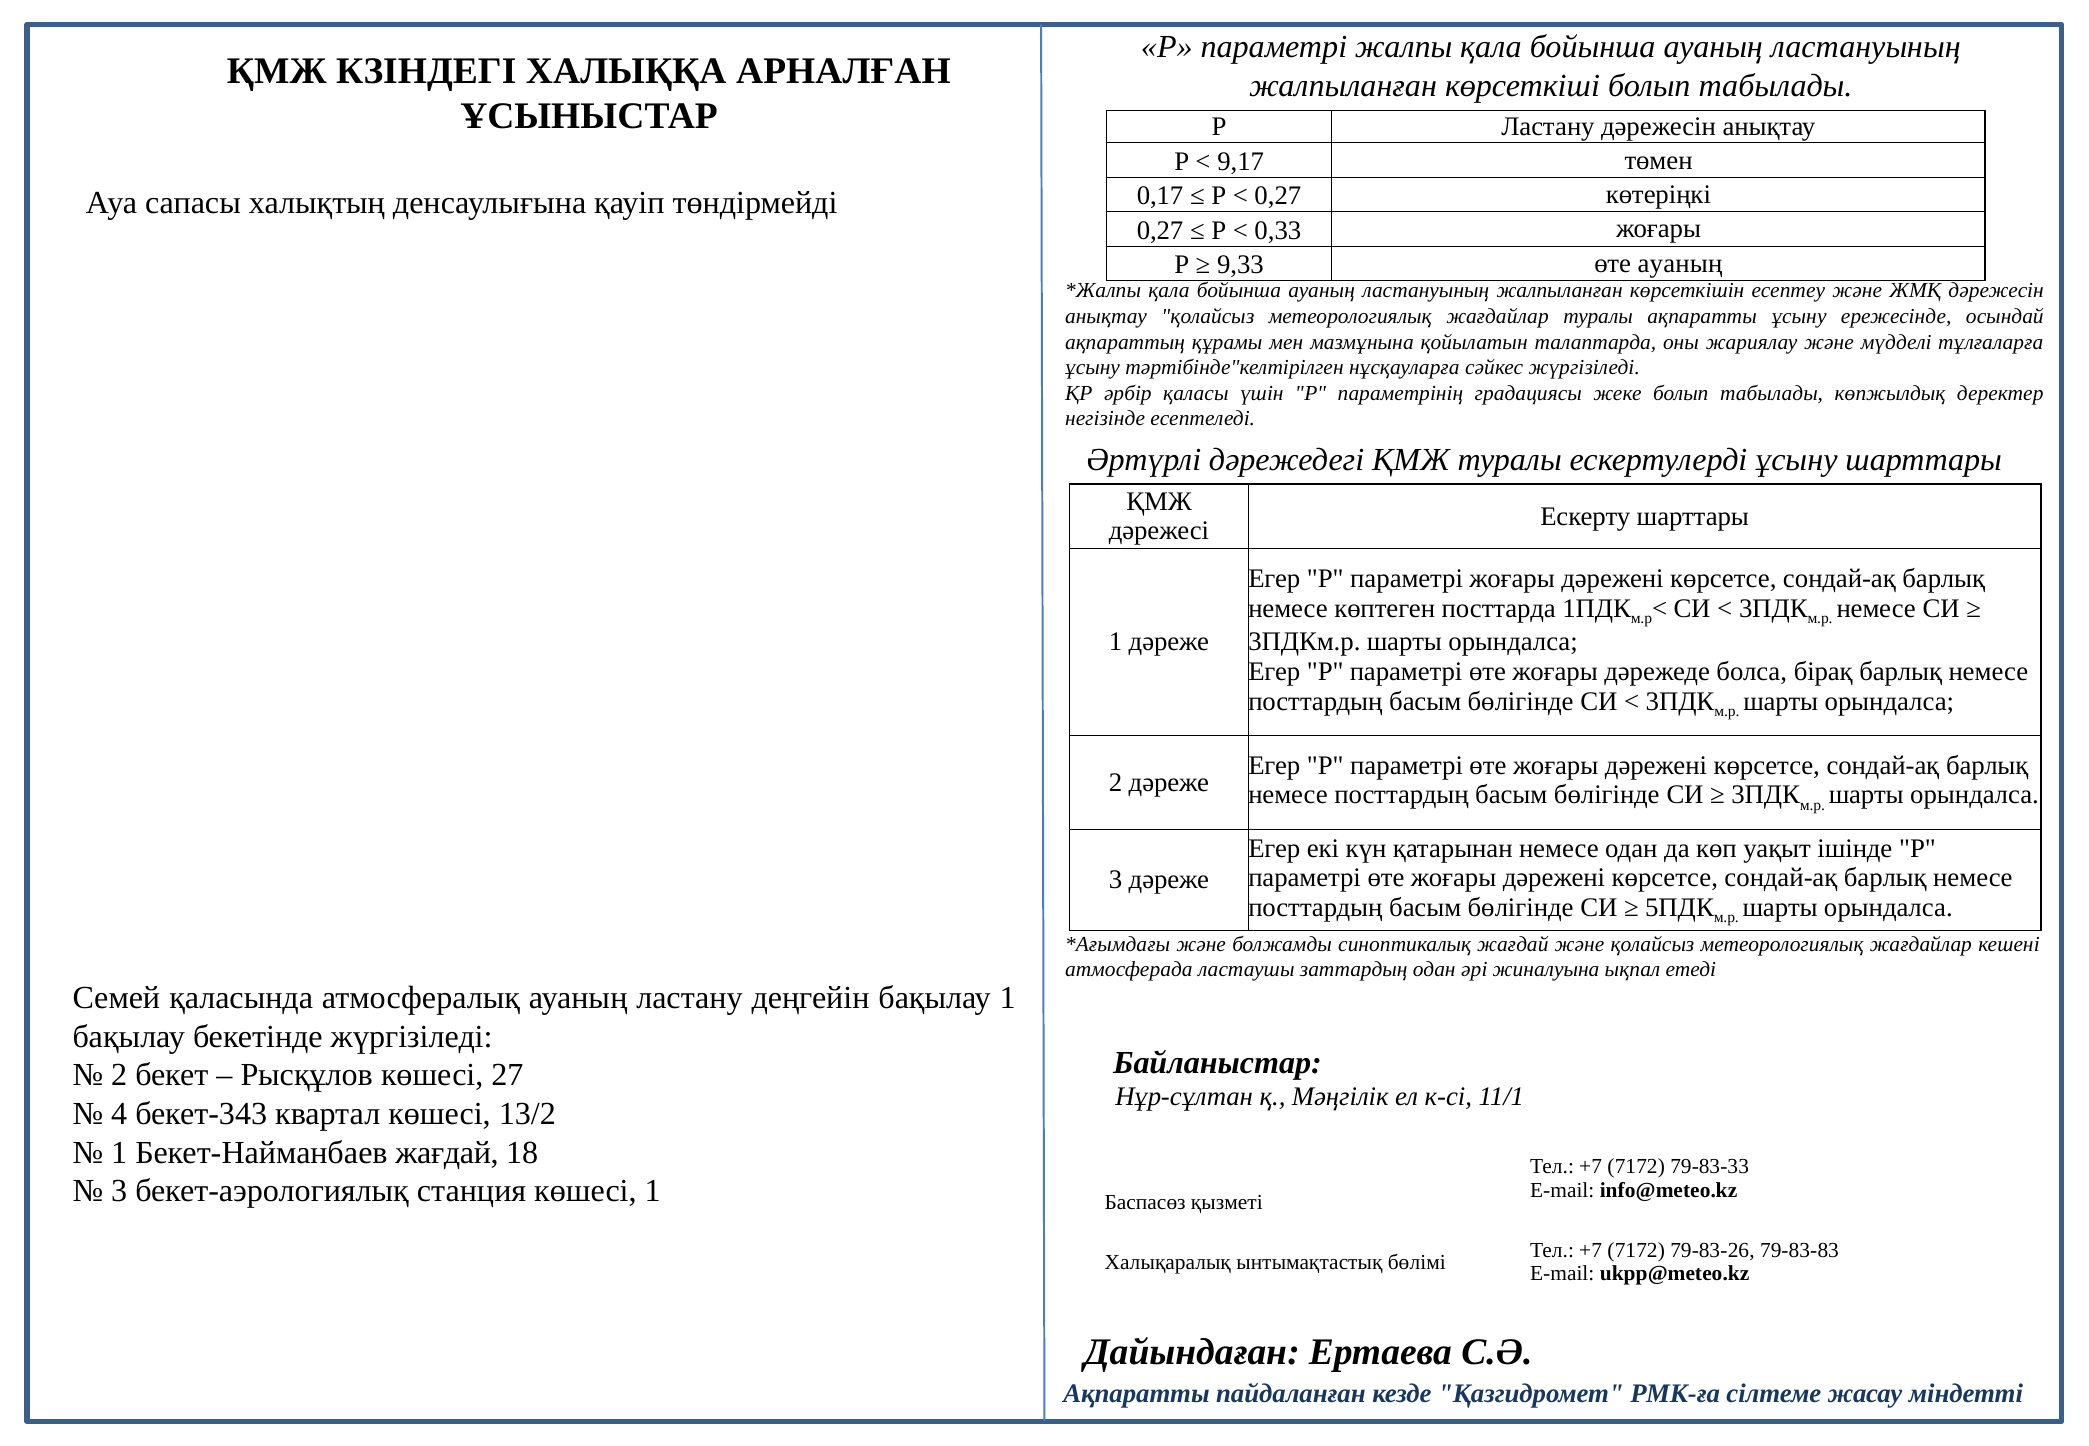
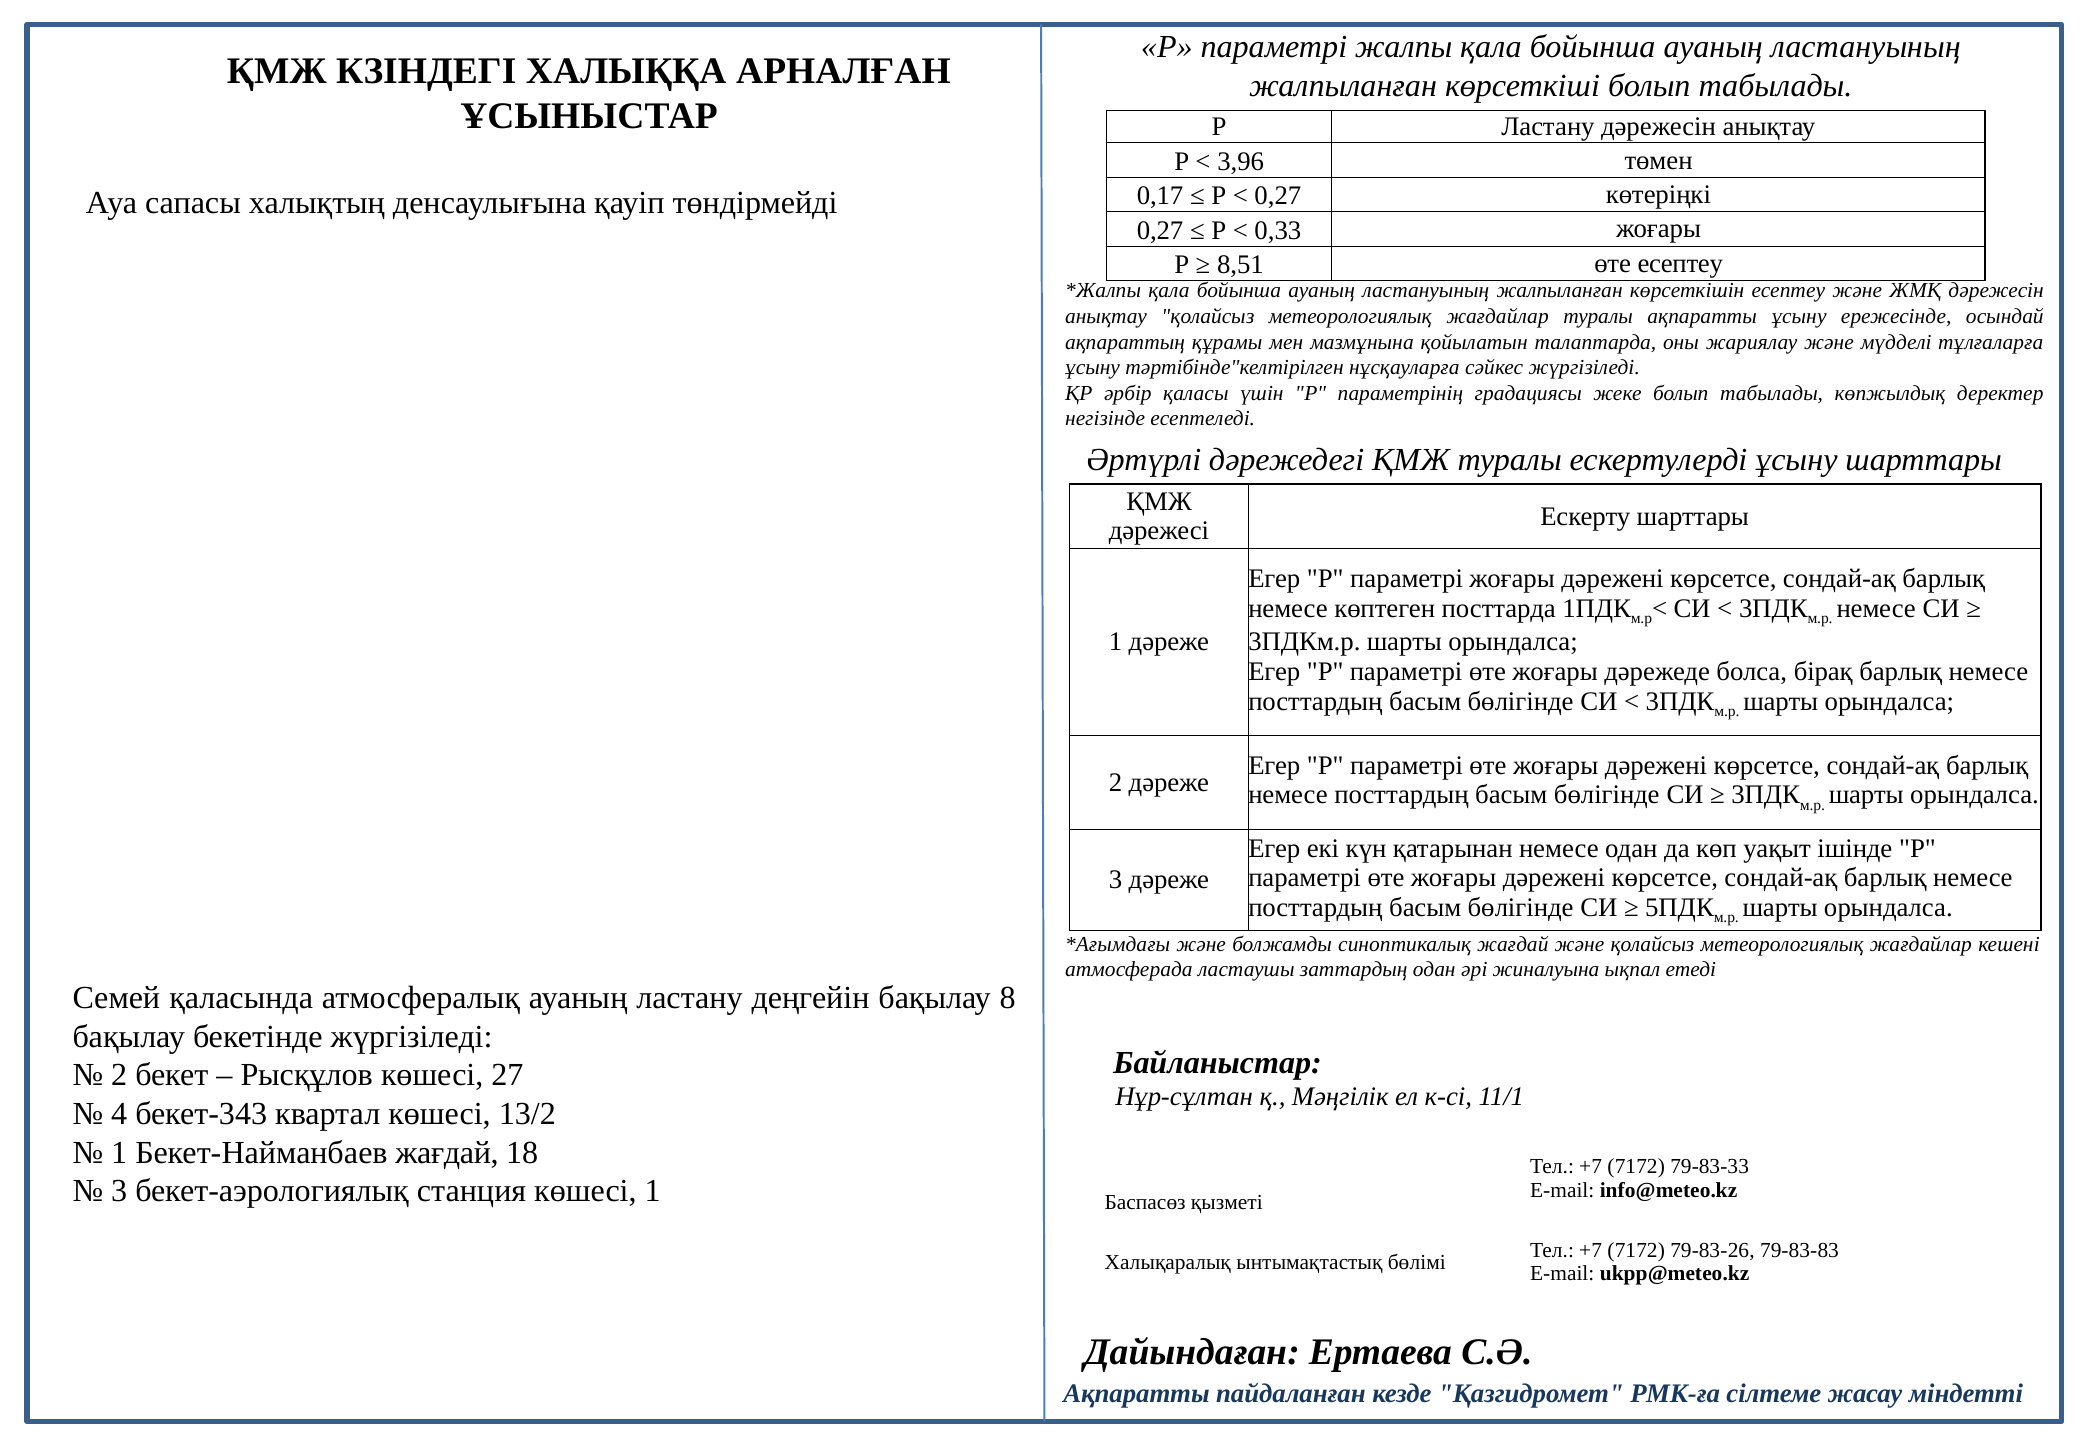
9,17: 9,17 -> 3,96 (1241, 161)
9,33: 9,33 -> 8,51 (1240, 265)
өте ауаның: ауаның -> есептеу (1680, 264)
бақылау 1: 1 -> 8 (1008, 998)
